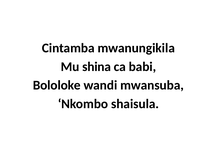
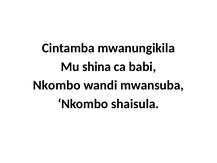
Bololoke: Bololoke -> Nkombo (57, 85)
